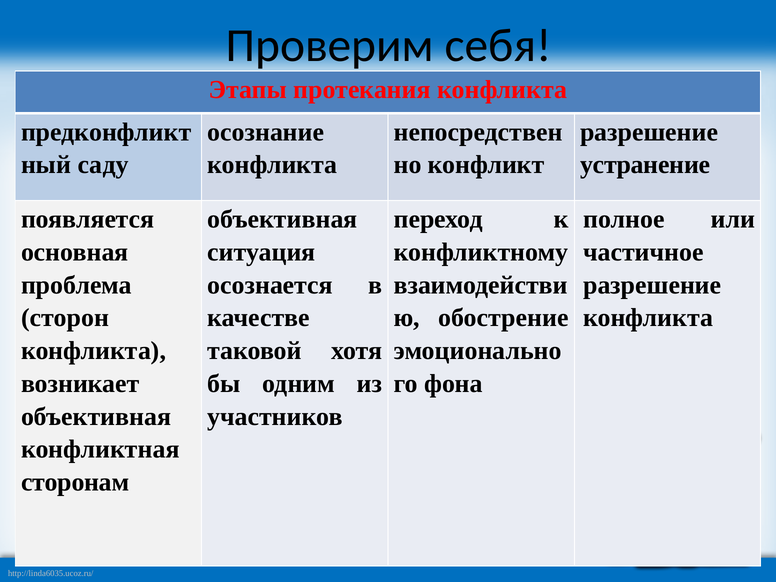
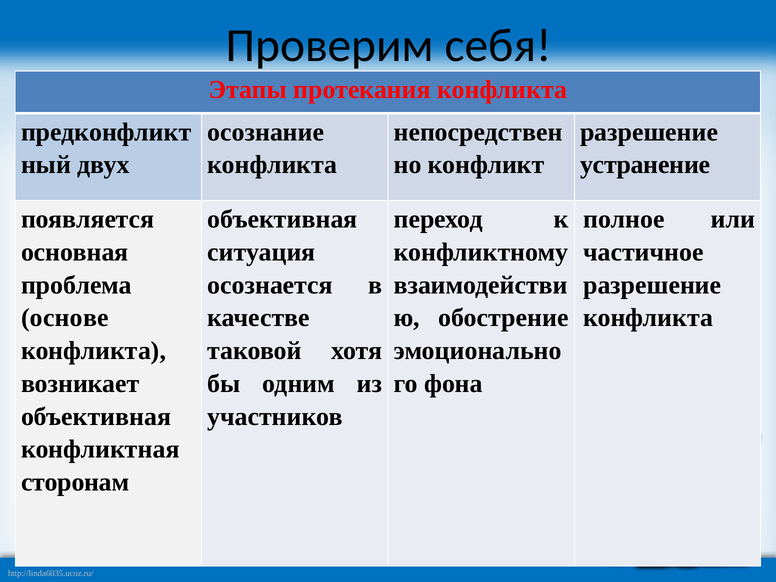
саду: саду -> двух (103, 165)
сторон: сторон -> основе (65, 318)
